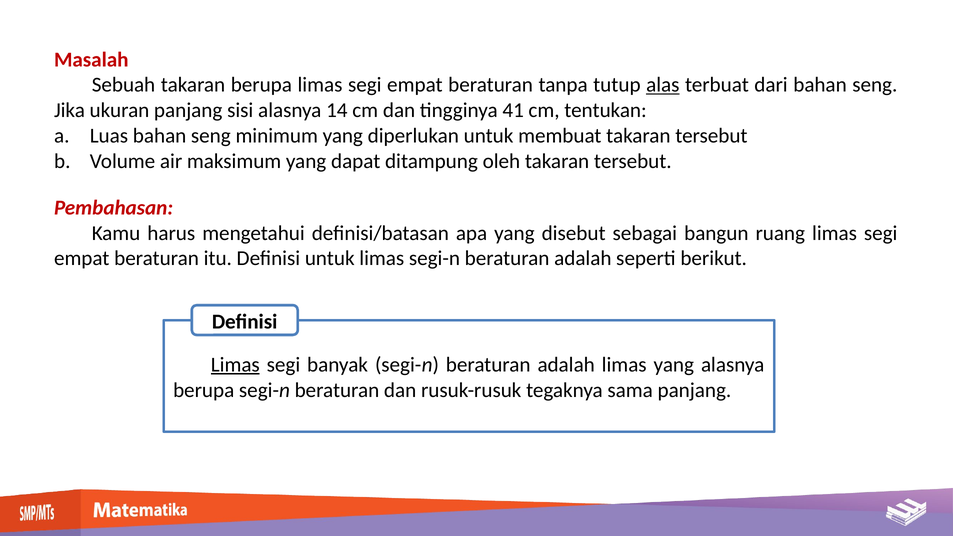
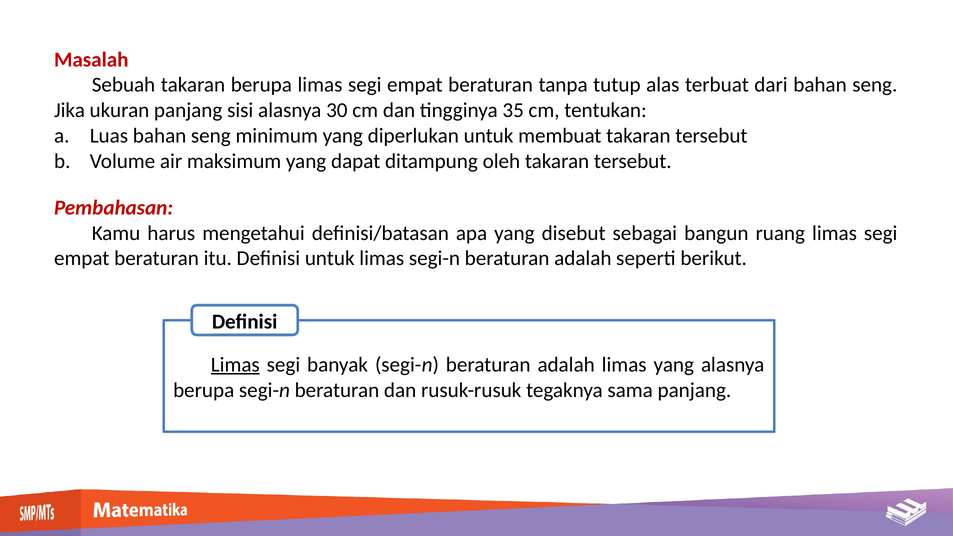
alas underline: present -> none (663, 85)
14: 14 -> 30 (337, 110)
41: 41 -> 35 (513, 110)
